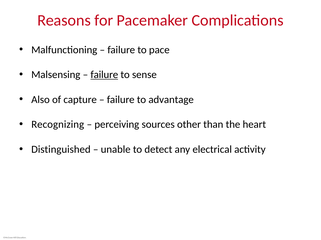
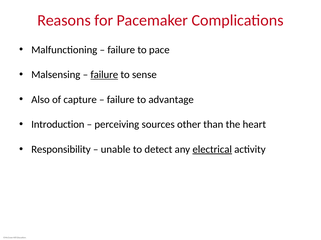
Recognizing: Recognizing -> Introduction (58, 125)
Distinguished: Distinguished -> Responsibility (61, 150)
electrical underline: none -> present (212, 150)
